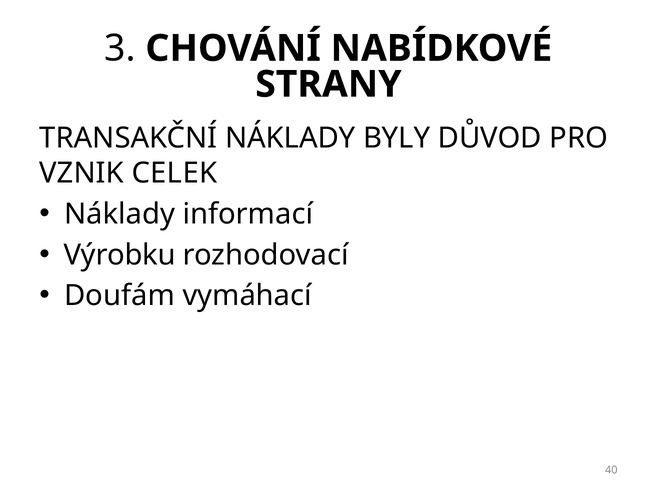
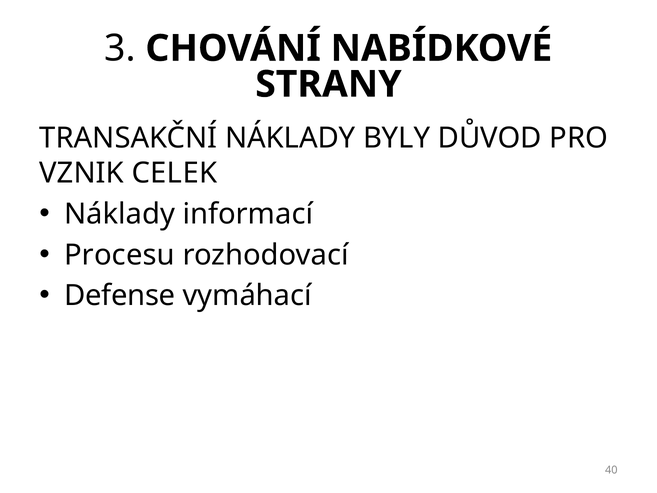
Výrobku: Výrobku -> Procesu (119, 255)
Doufám: Doufám -> Defense (120, 296)
